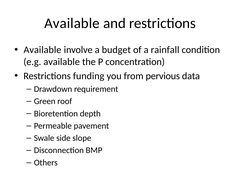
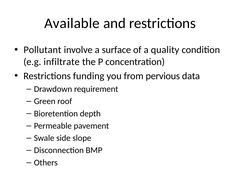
Available: Available -> Pollutant (42, 50)
budget: budget -> surface (116, 50)
rainfall: rainfall -> quality (165, 50)
e.g available: available -> infiltrate (62, 62)
